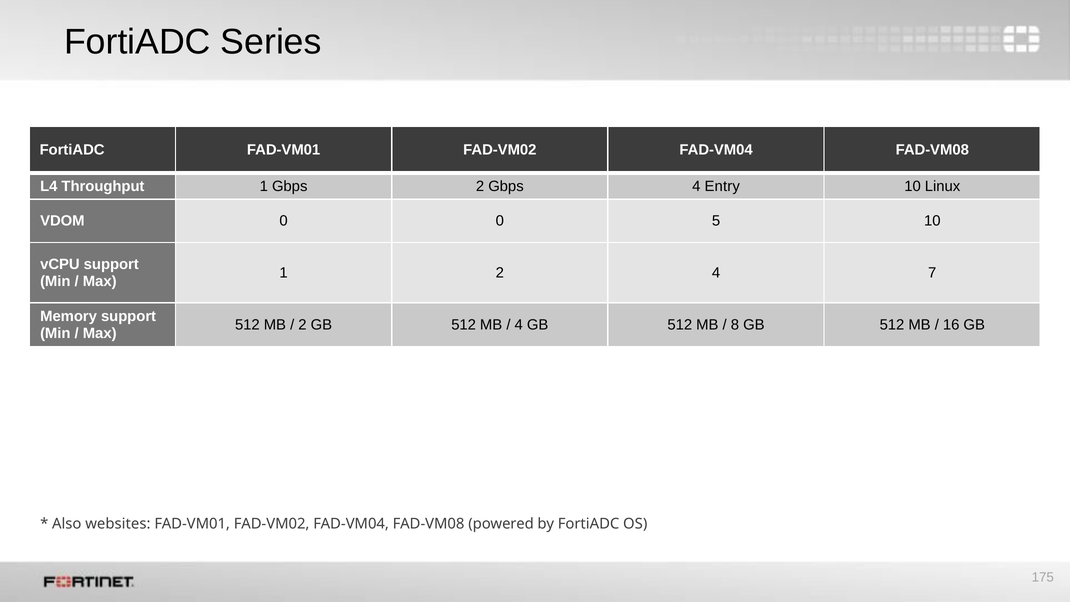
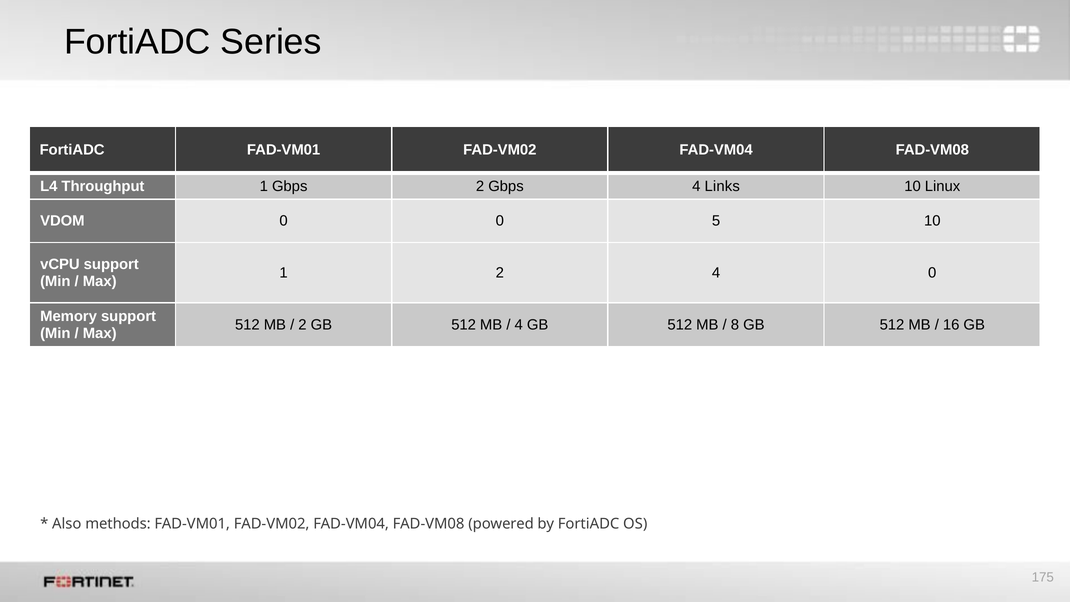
Entry: Entry -> Links (722, 186)
4 7: 7 -> 0 (932, 273)
websites: websites -> methods (118, 524)
